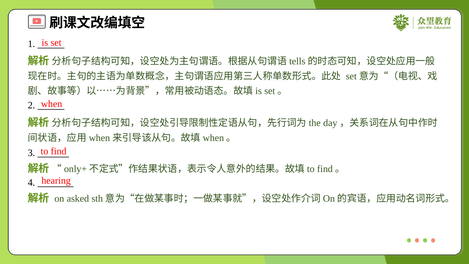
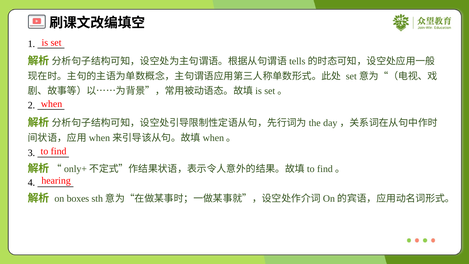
asked: asked -> boxes (78, 199)
